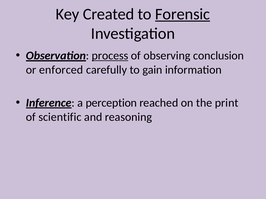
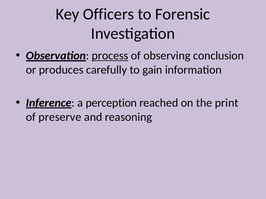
Created: Created -> Officers (108, 14)
Forensic underline: present -> none (183, 14)
enforced: enforced -> produces (61, 70)
scientific: scientific -> preserve (60, 117)
